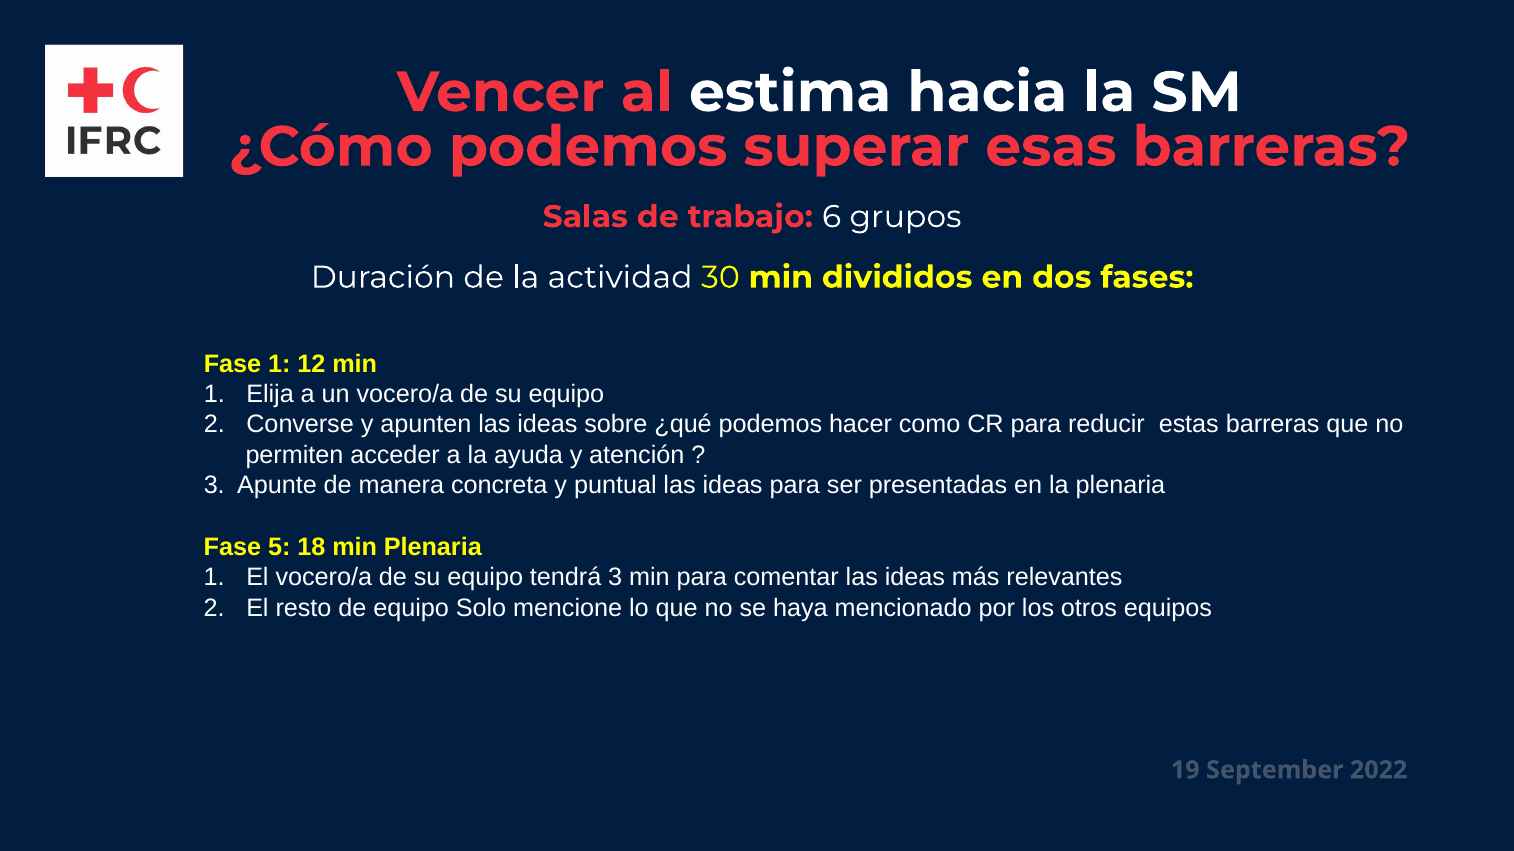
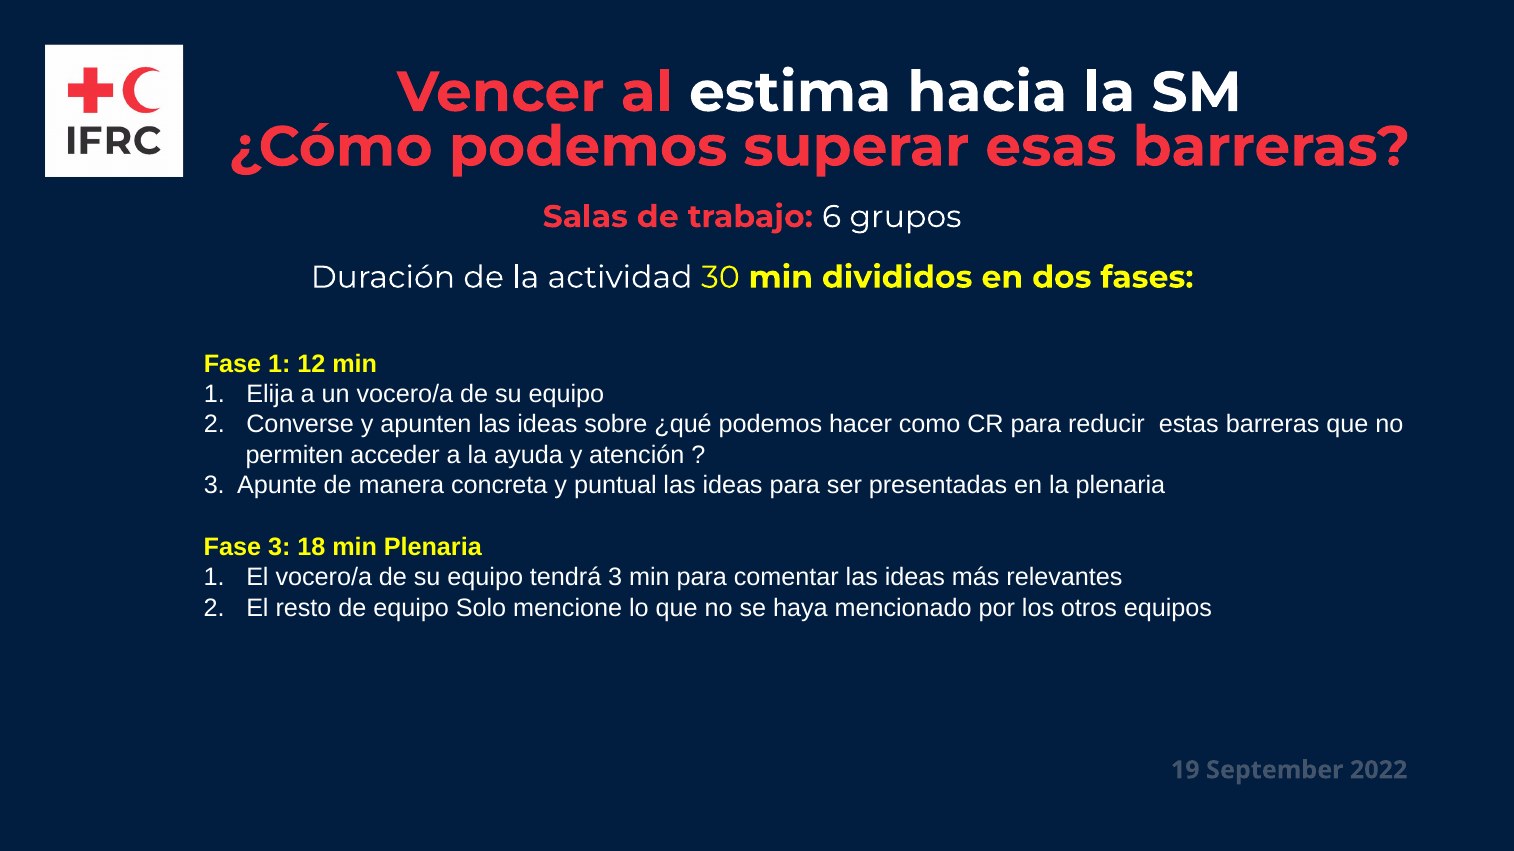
Fase 5: 5 -> 3 (279, 548)
